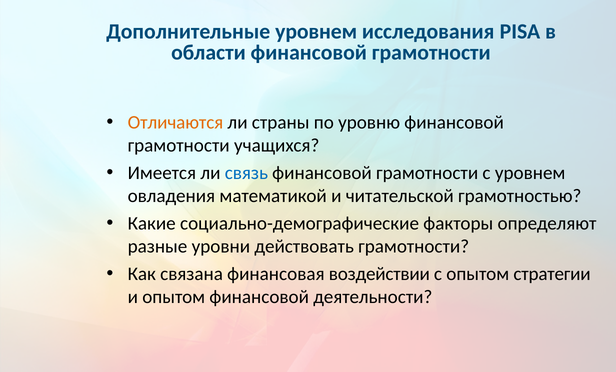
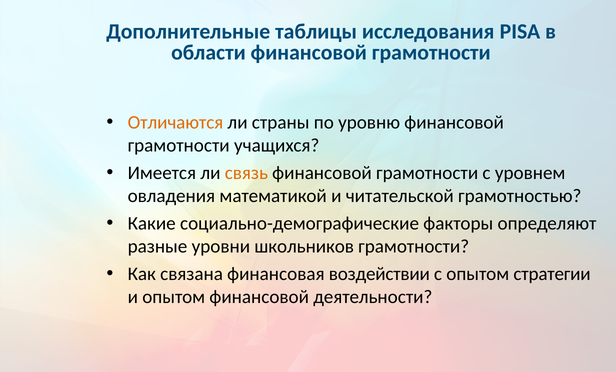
Дополнительные уровнем: уровнем -> таблицы (316, 31)
связь colour: blue -> orange (246, 173)
действовать: действовать -> школьников (304, 246)
